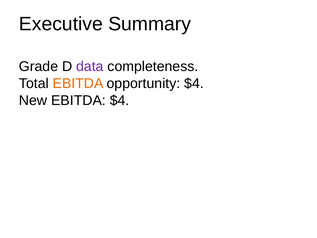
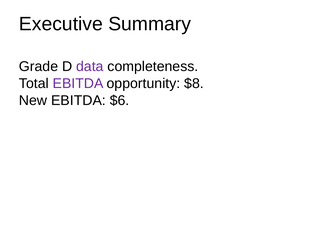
EBITDA colour: orange -> purple (78, 83)
opportunity $4: $4 -> $8 (194, 83)
EBITDA $4: $4 -> $6 (120, 100)
